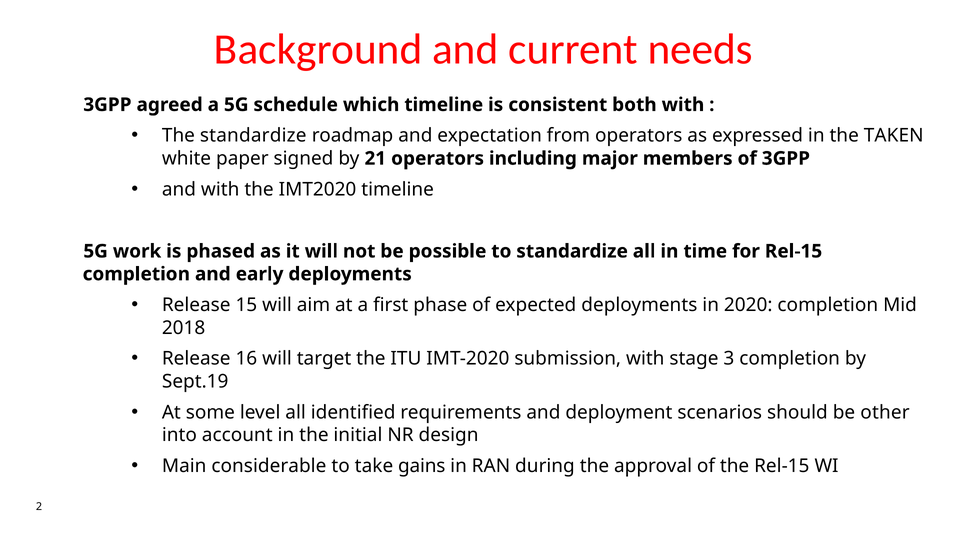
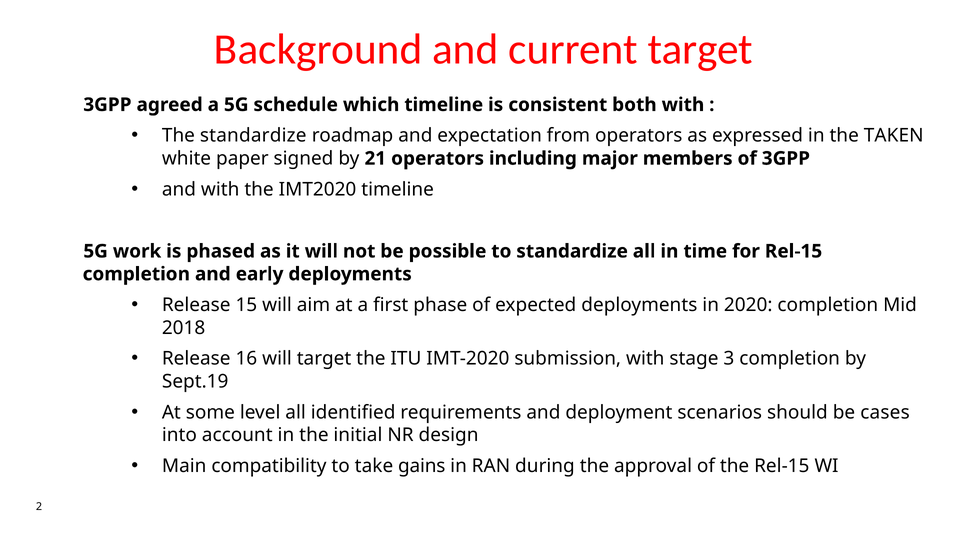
current needs: needs -> target (700, 49)
other: other -> cases (885, 412)
considerable: considerable -> compatibility (269, 466)
